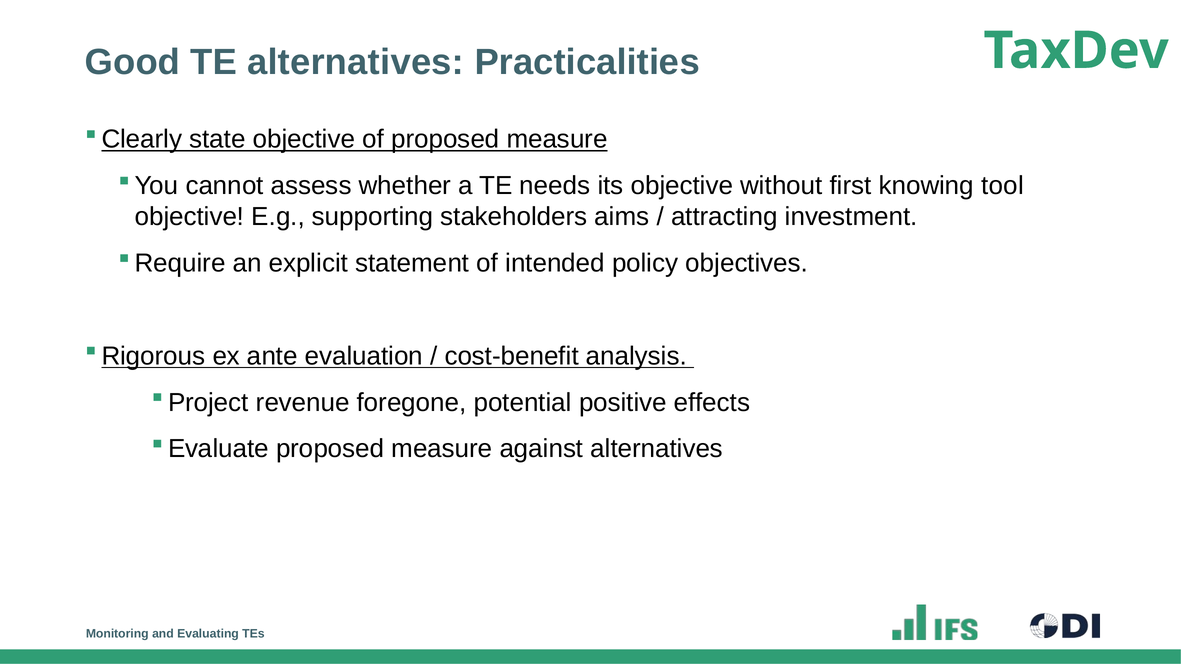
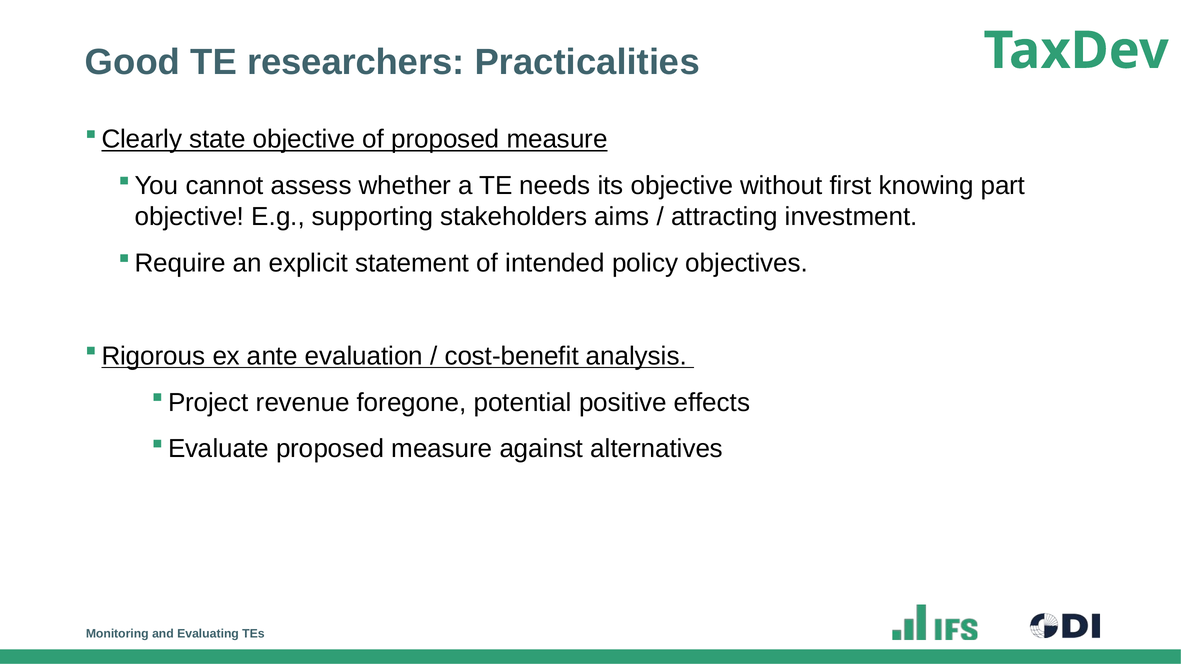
TE alternatives: alternatives -> researchers (356, 62)
tool: tool -> part (1003, 186)
